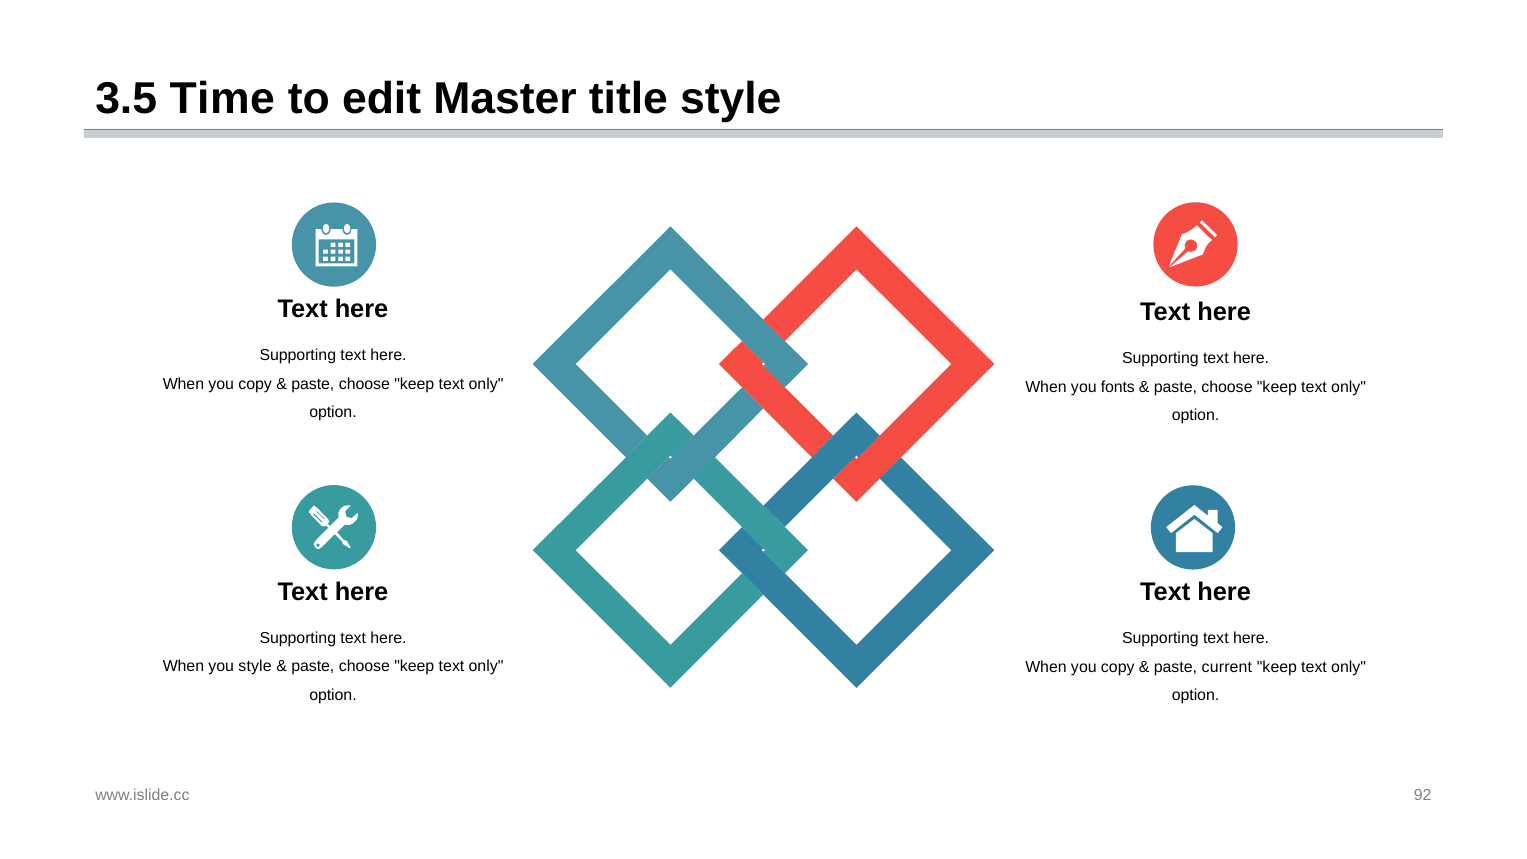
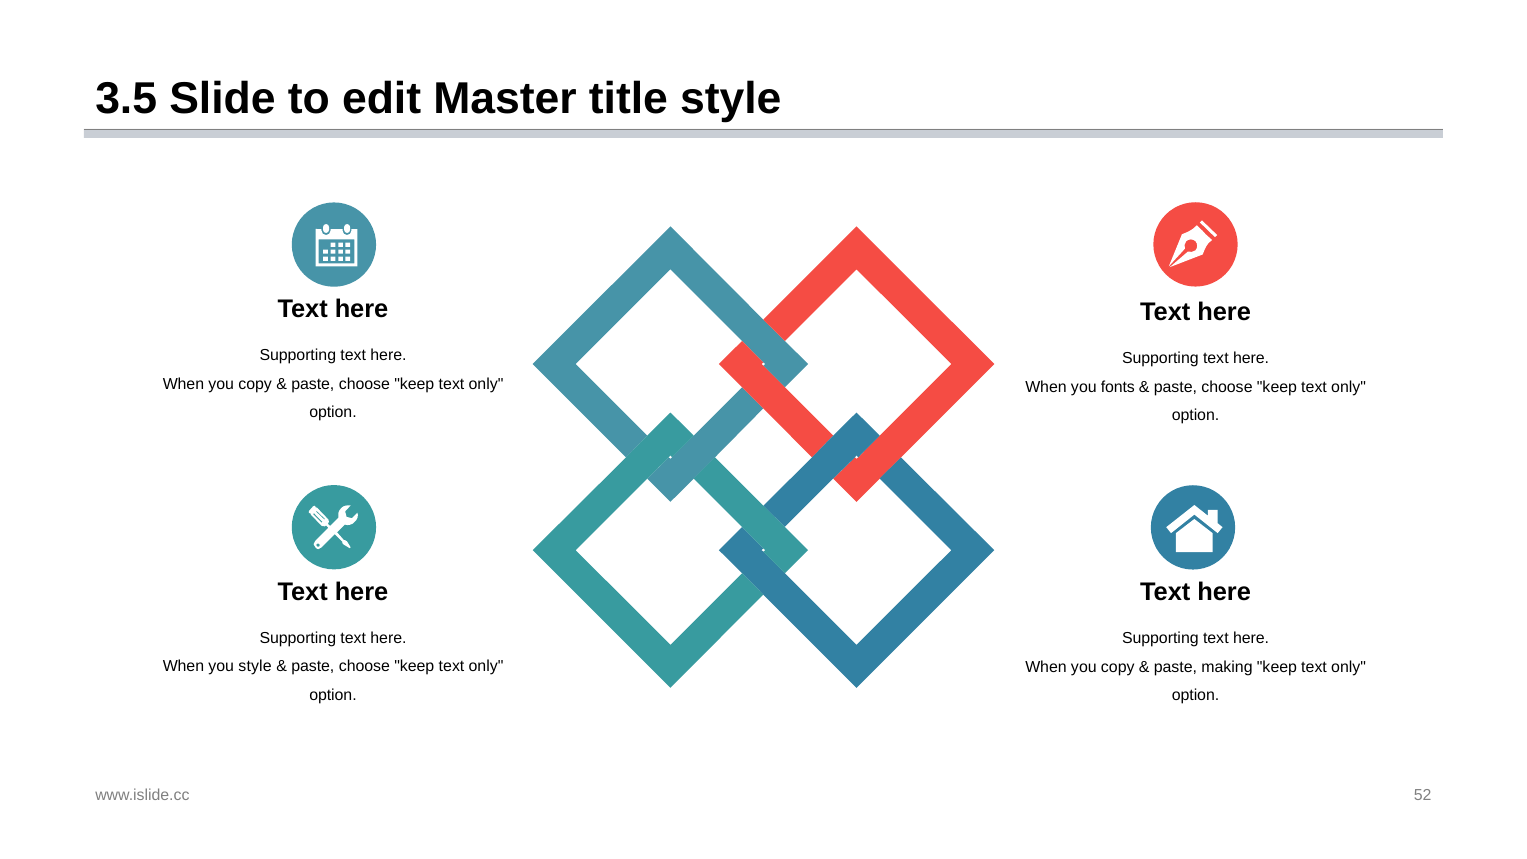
Time: Time -> Slide (222, 99)
current: current -> making (1227, 667)
92: 92 -> 52 (1423, 796)
